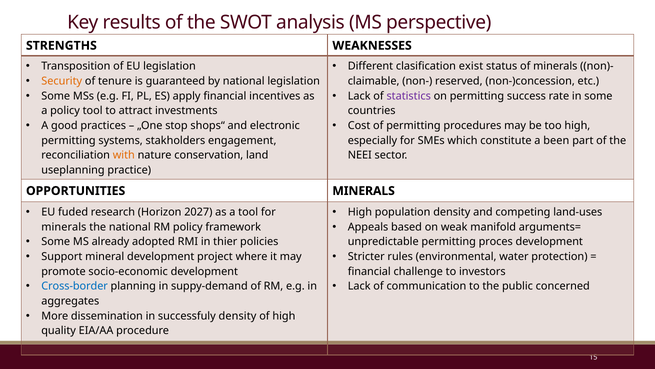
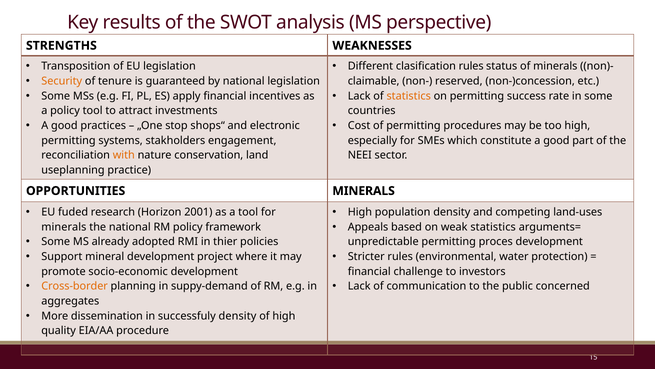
clasification exist: exist -> rules (471, 66)
statistics colour: purple -> orange (409, 96)
constitute a been: been -> good (556, 140)
2027: 2027 -> 2001 (198, 212)
weak manifold: manifold -> statistics (493, 227)
Cross-border colour: blue -> orange (75, 286)
